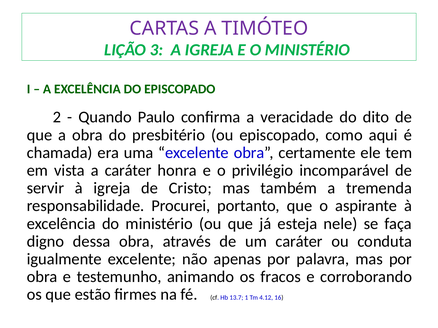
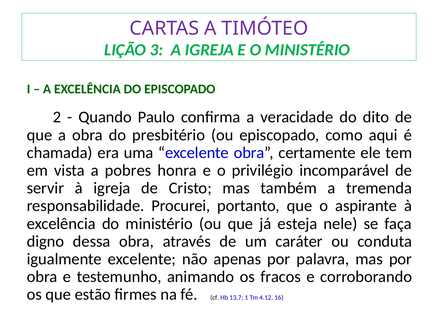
a caráter: caráter -> pobres (128, 171)
